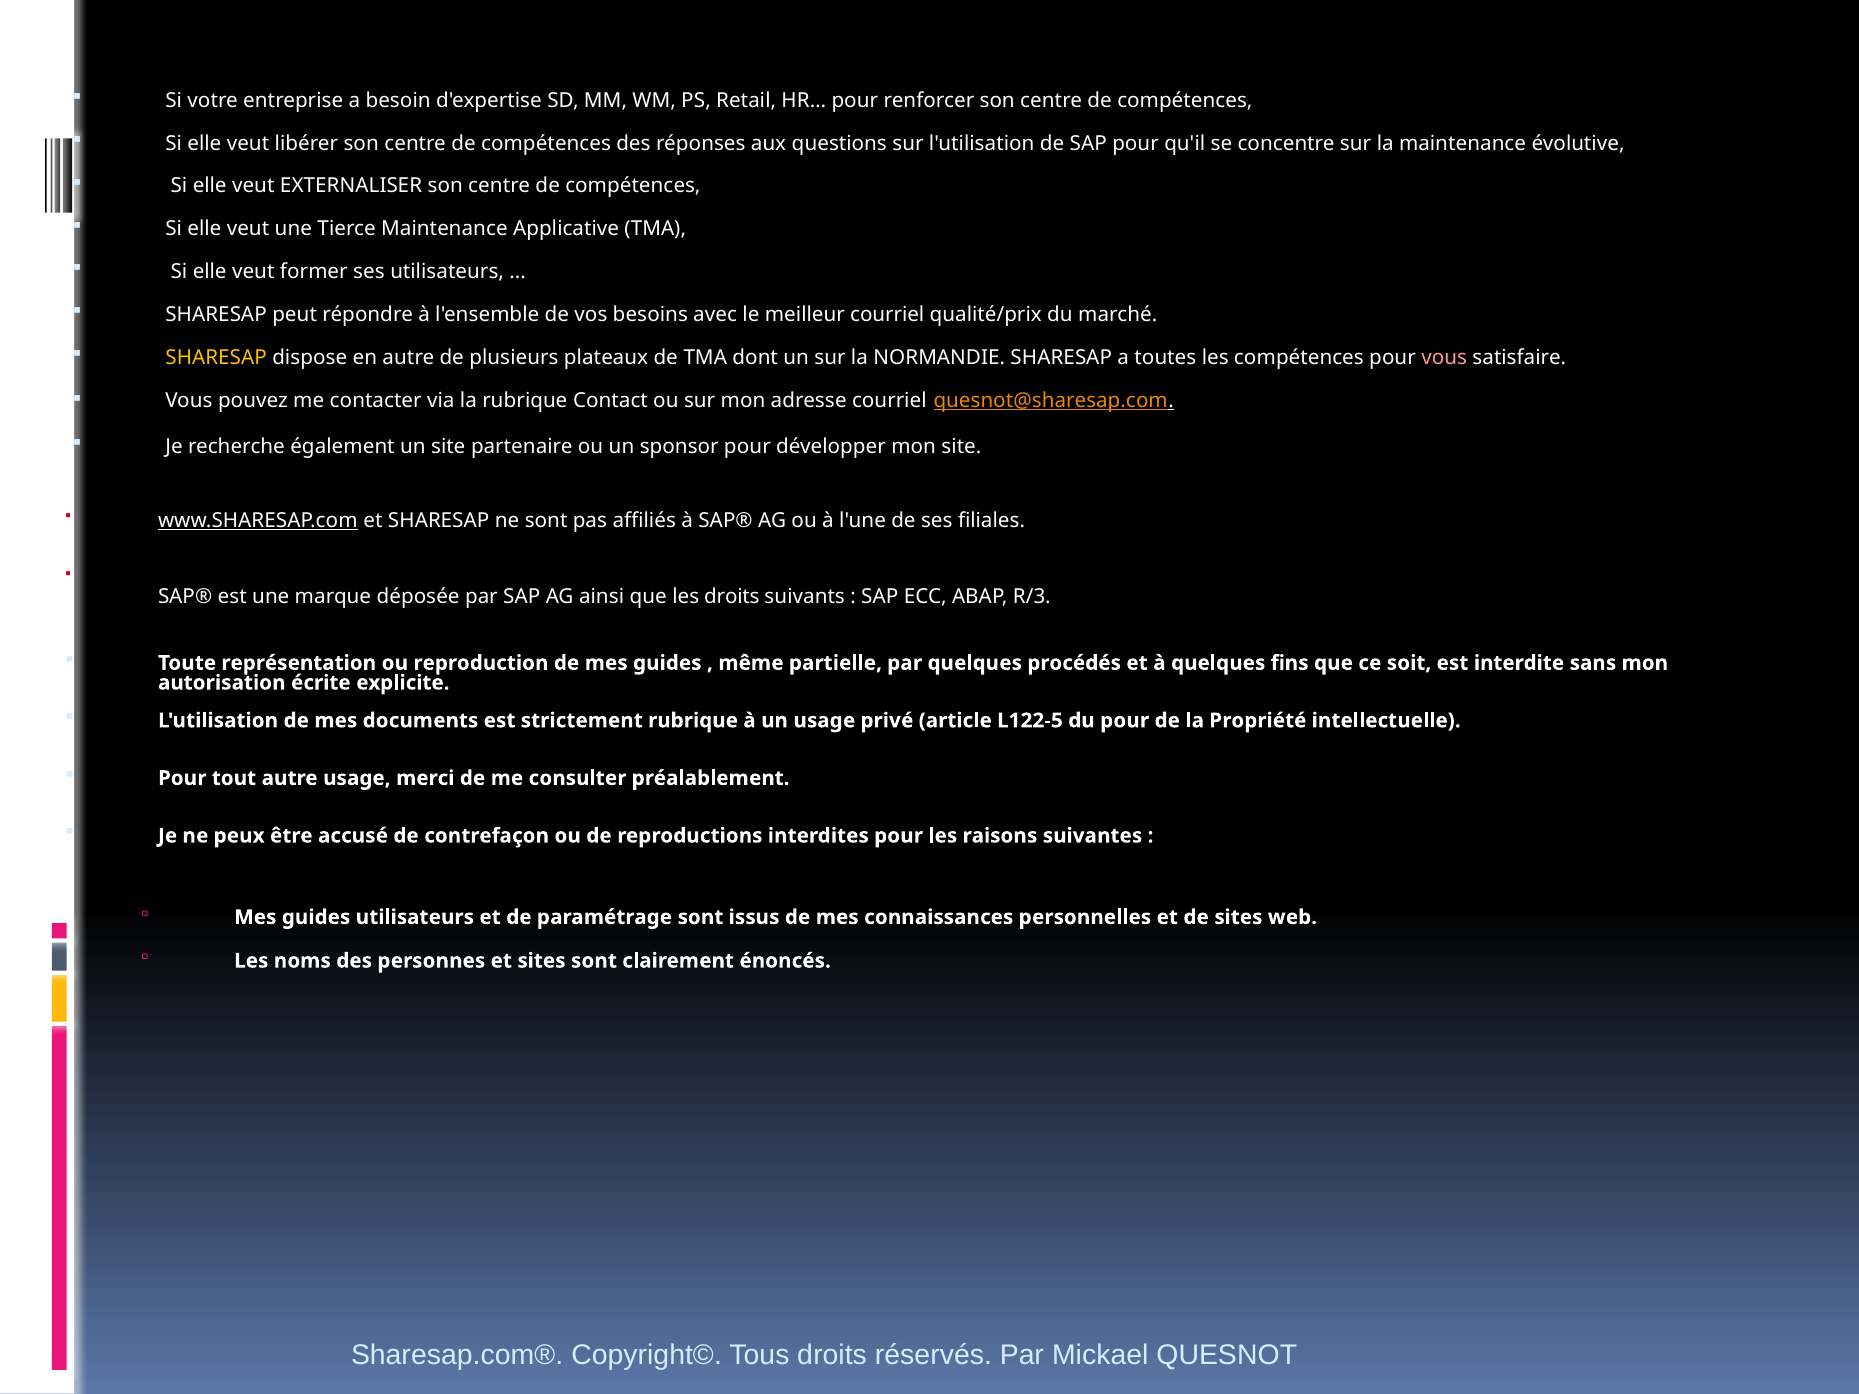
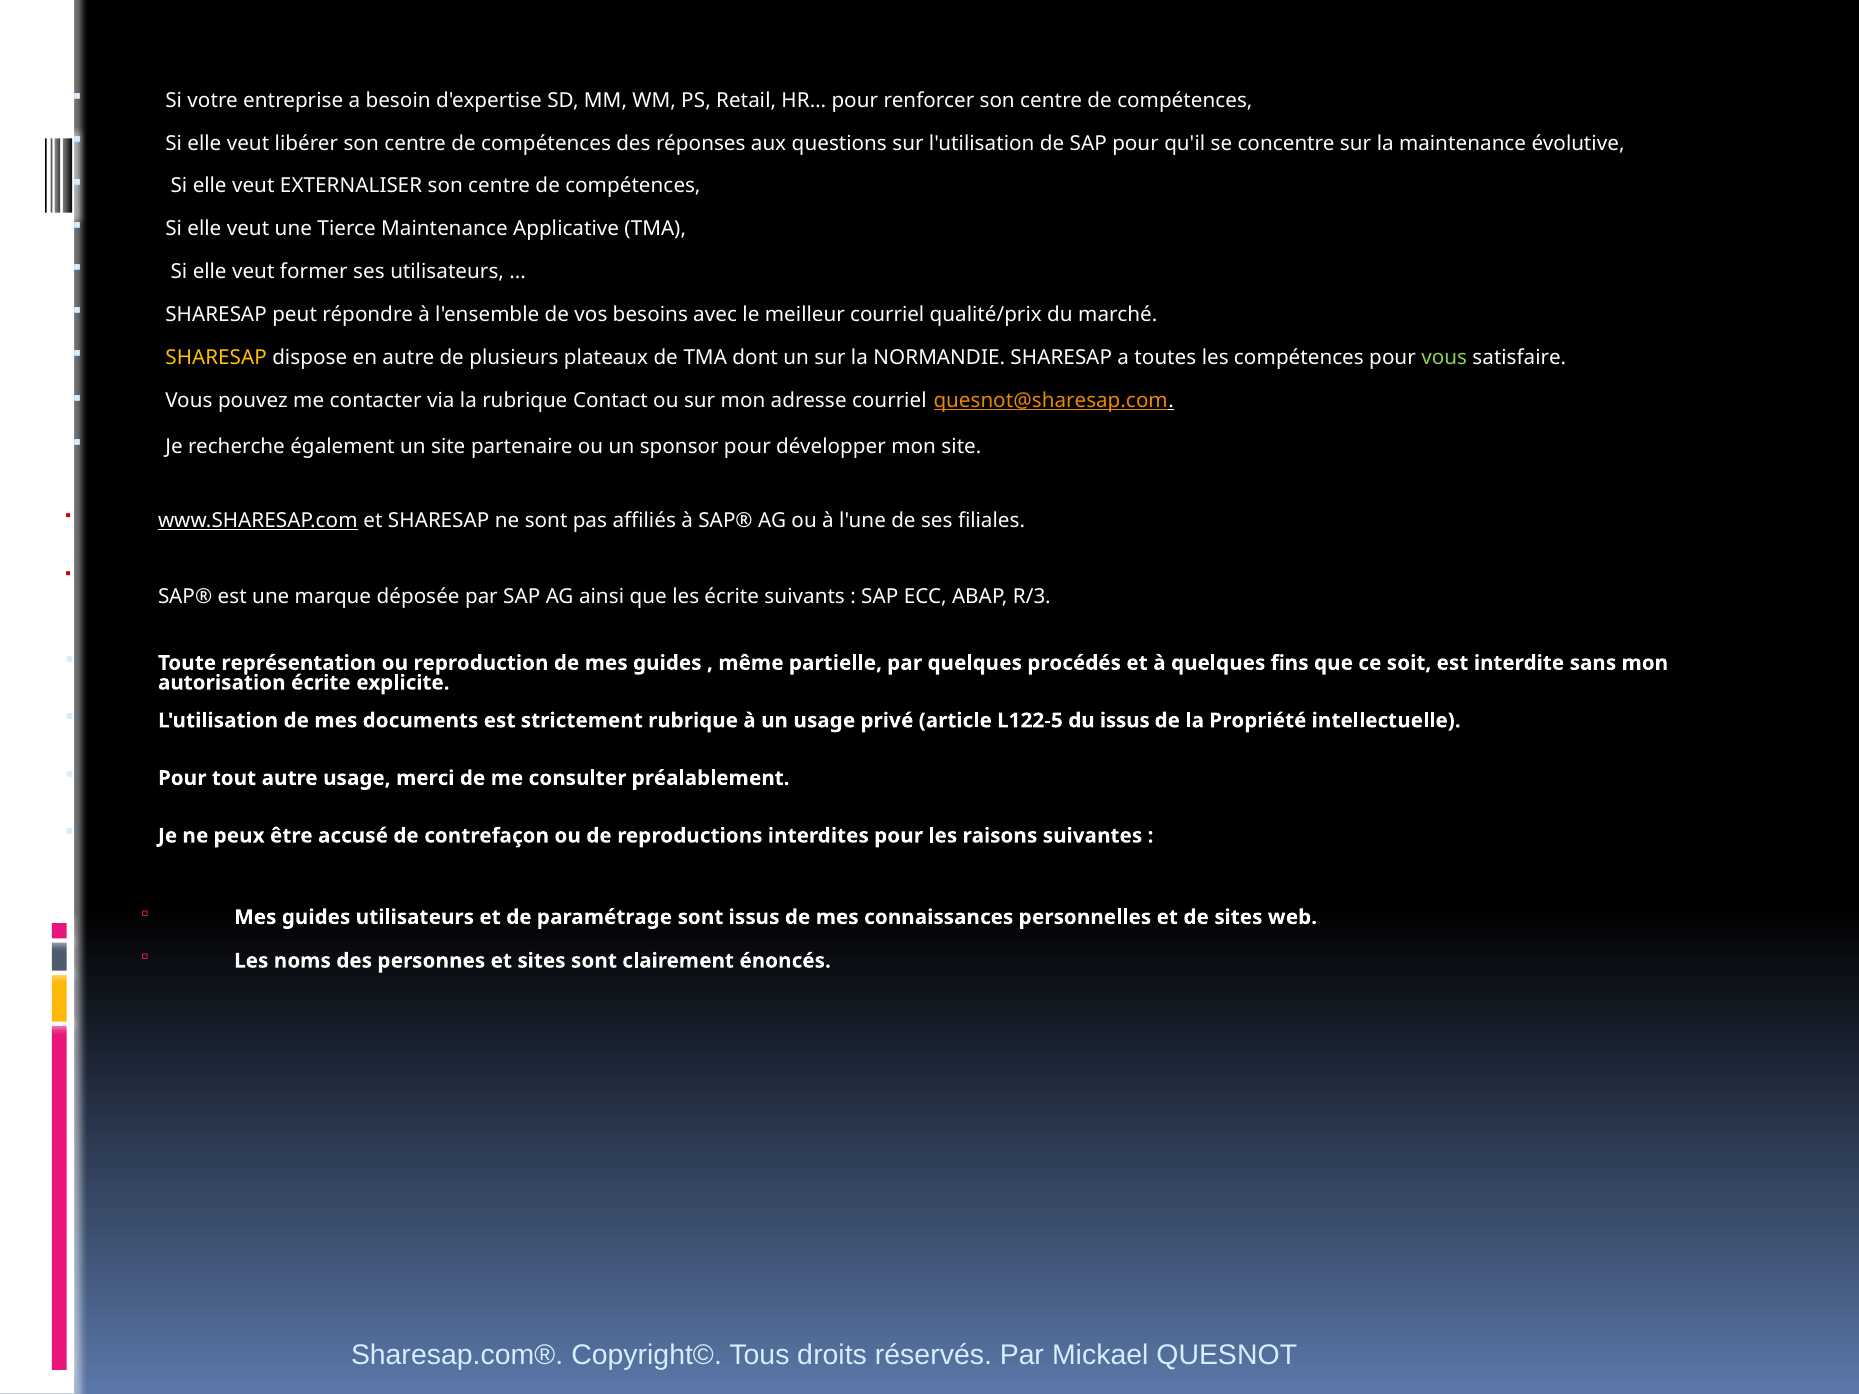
vous colour: pink -> light green (1444, 357)
les droits: droits -> écrite (732, 597)
du pour: pour -> issus (1125, 721)
